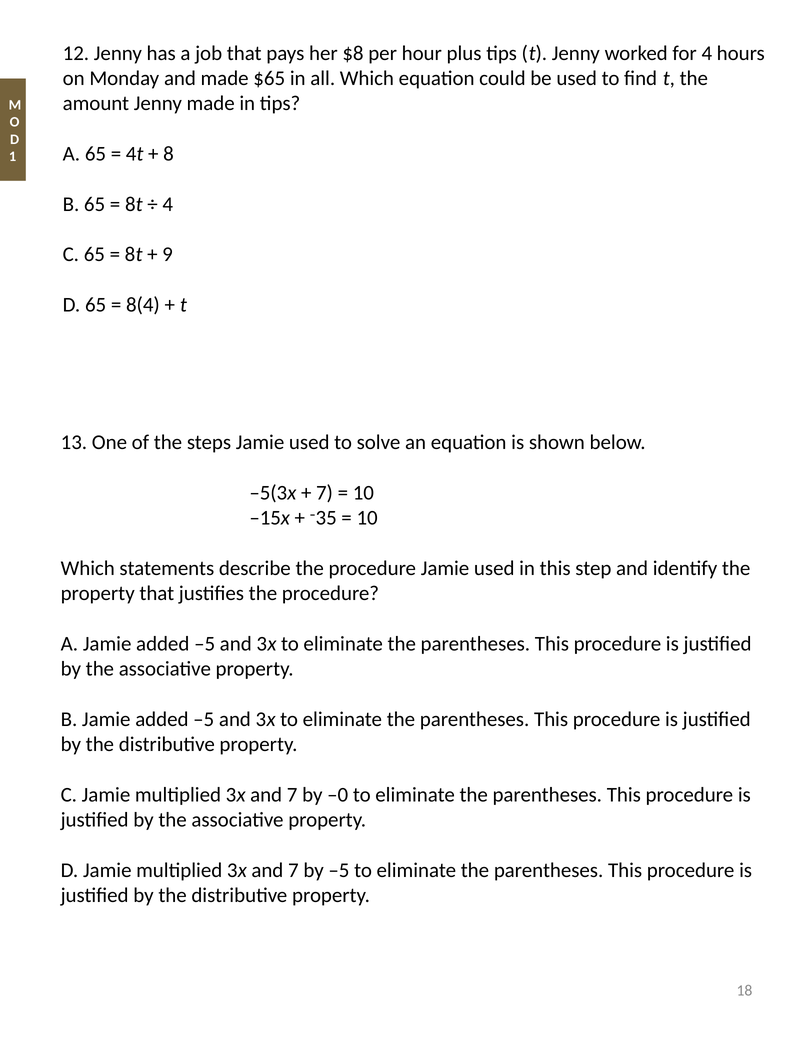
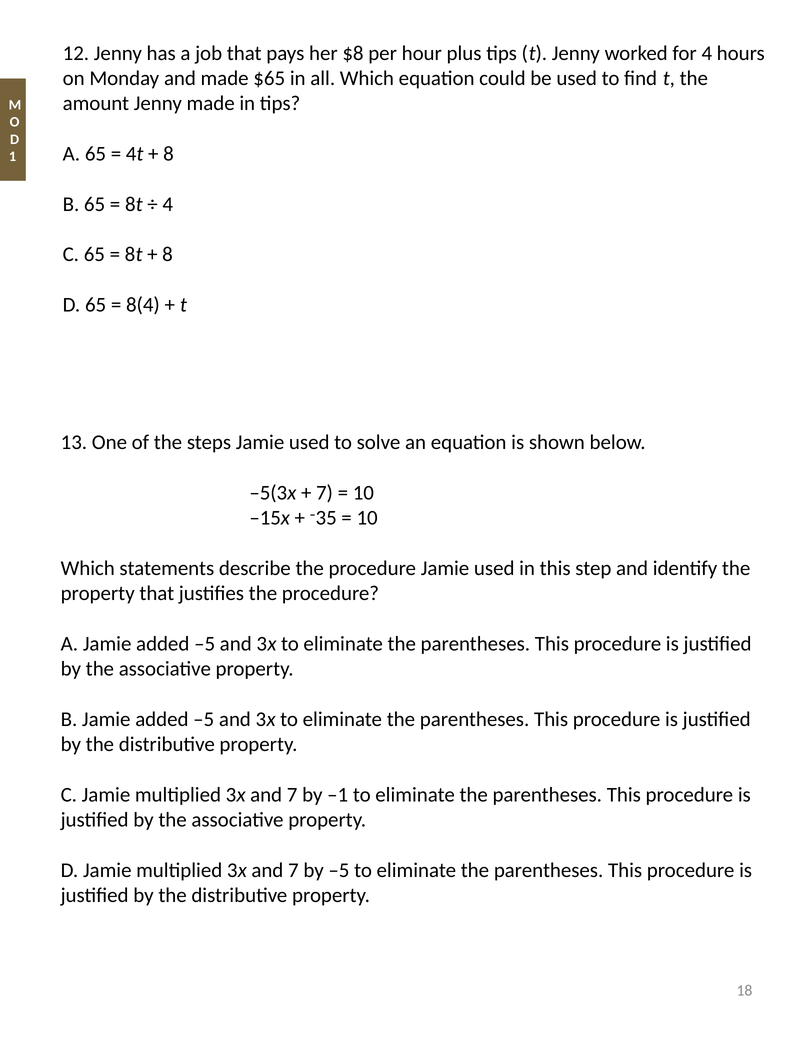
9: 9 -> 8 (168, 254)
–0: –0 -> –1 (338, 795)
